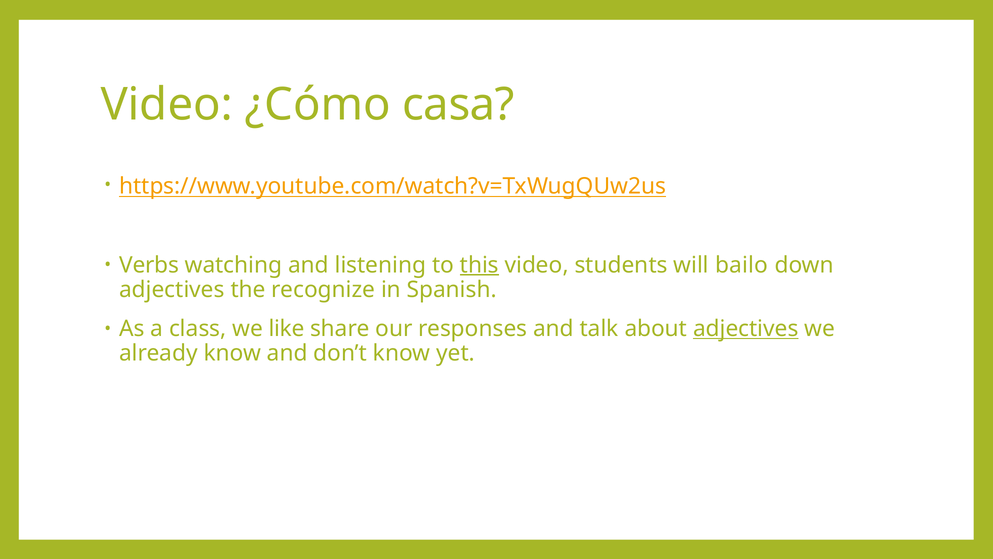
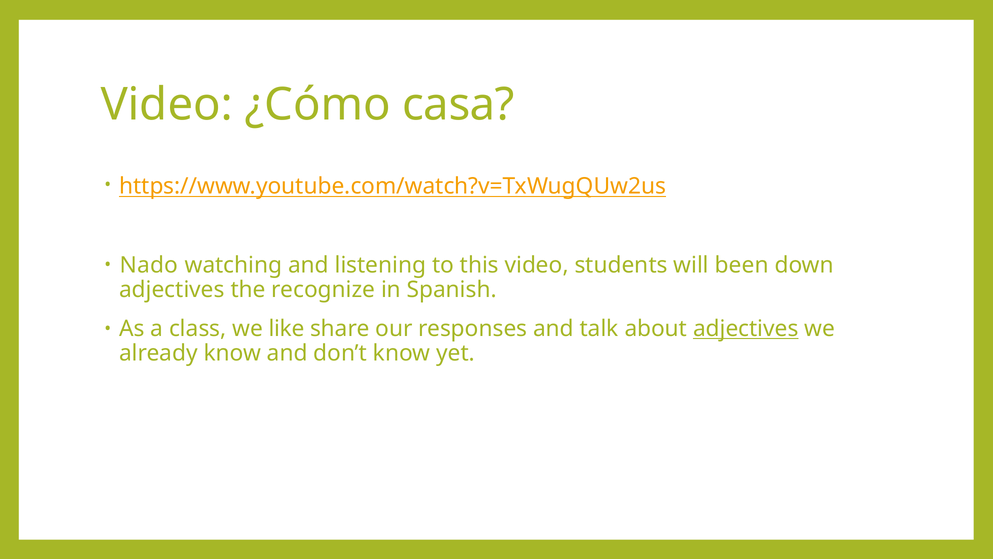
Verbs: Verbs -> Nado (149, 265)
this underline: present -> none (479, 265)
bailo: bailo -> been (742, 265)
